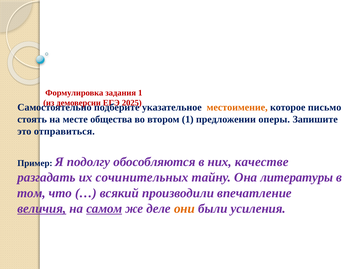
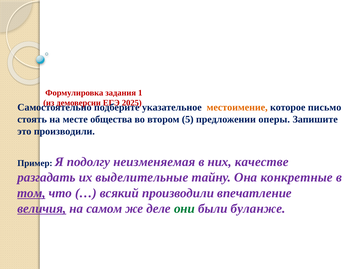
втором 1: 1 -> 5 (188, 119)
это отправиться: отправиться -> производили (64, 131)
обособляются: обособляются -> неизменяемая (154, 162)
сочинительных: сочинительных -> выделительные (142, 178)
литературы: литературы -> конкретные (297, 178)
том underline: none -> present (31, 193)
самом underline: present -> none (104, 209)
они colour: orange -> green (184, 209)
усиления: усиления -> буланже (258, 209)
